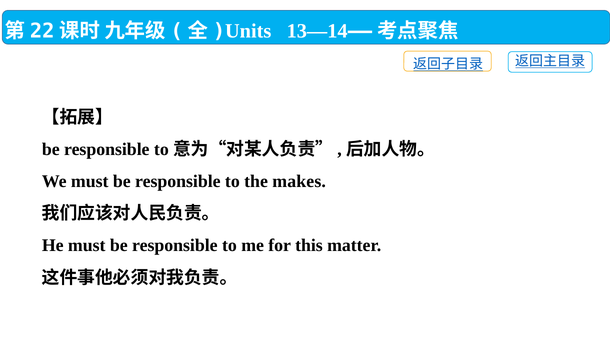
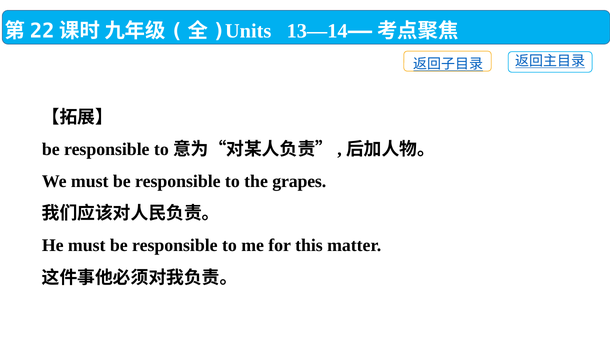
makes: makes -> grapes (299, 182)
